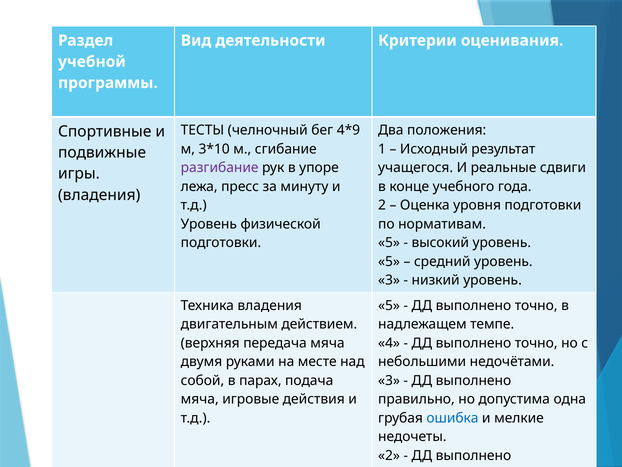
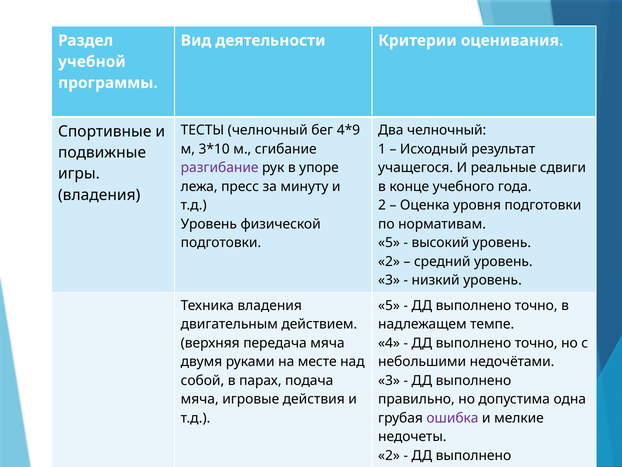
Два положения: положения -> челночный (447, 130)
5: 5 -> 2 (389, 261)
ошибка colour: blue -> purple (453, 418)
